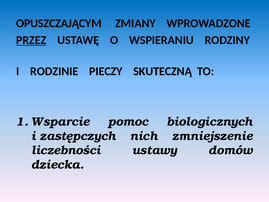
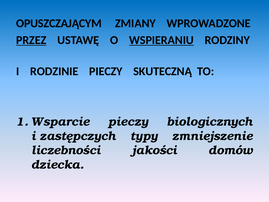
WSPIERANIU underline: none -> present (161, 40)
pomoc: pomoc -> pieczy (128, 122)
nich: nich -> typy (144, 136)
ustawy: ustawy -> jakości (155, 150)
